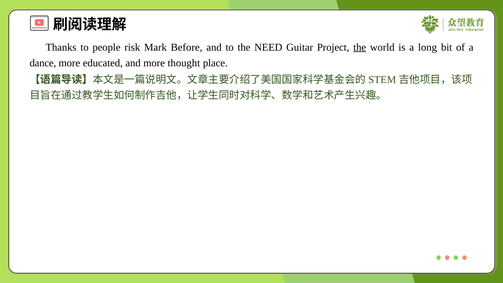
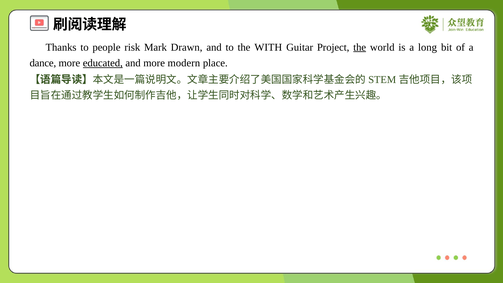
Before: Before -> Drawn (187, 47)
NEED: NEED -> WITH (268, 47)
educated underline: none -> present (103, 63)
thought: thought -> modern (184, 63)
